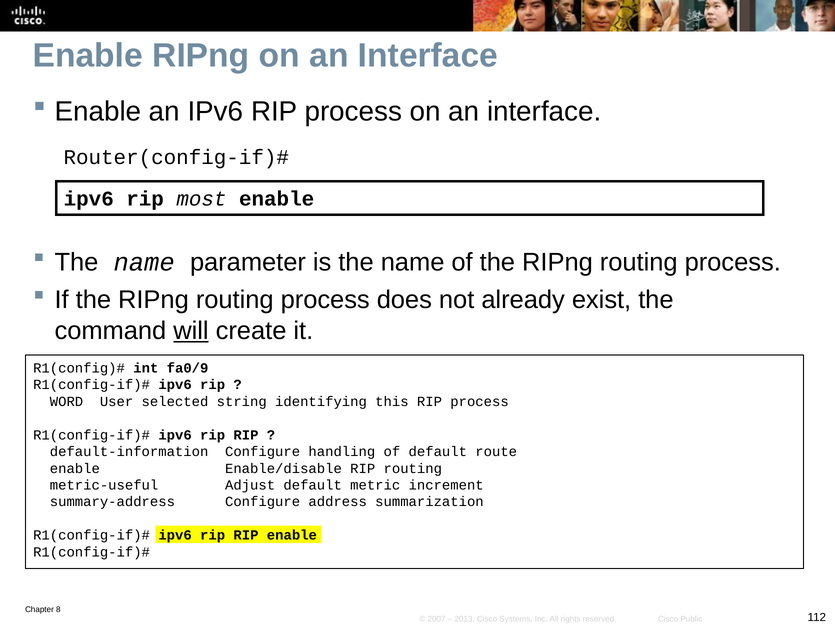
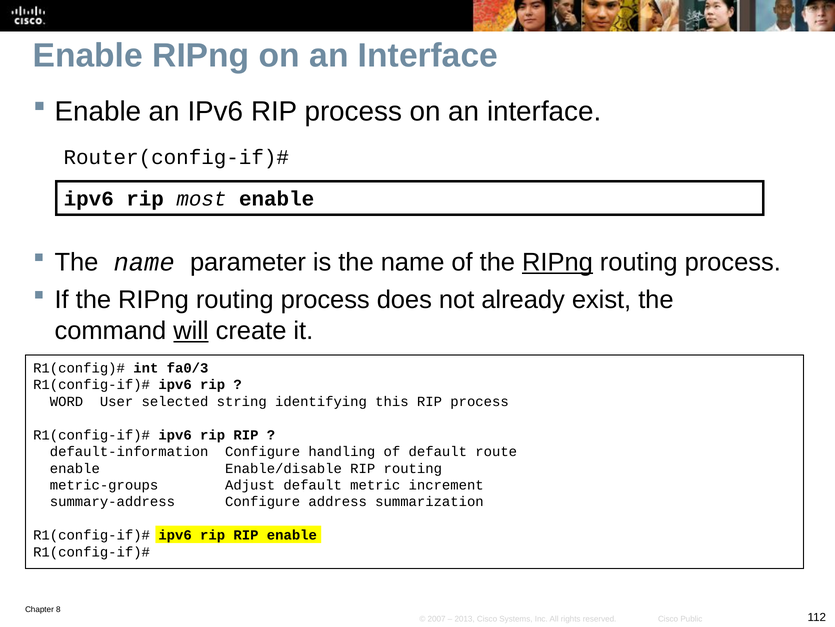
RIPng underline: none -> present (557, 262)
fa0/9: fa0/9 -> fa0/3 (188, 368)
metric-useful: metric-useful -> metric-groups (104, 485)
